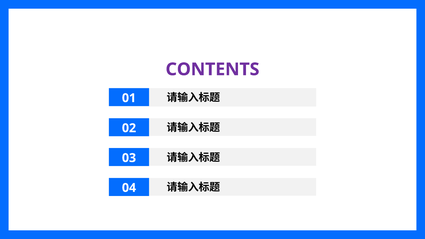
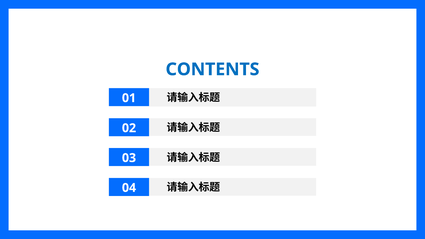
CONTENTS colour: purple -> blue (212, 69)
